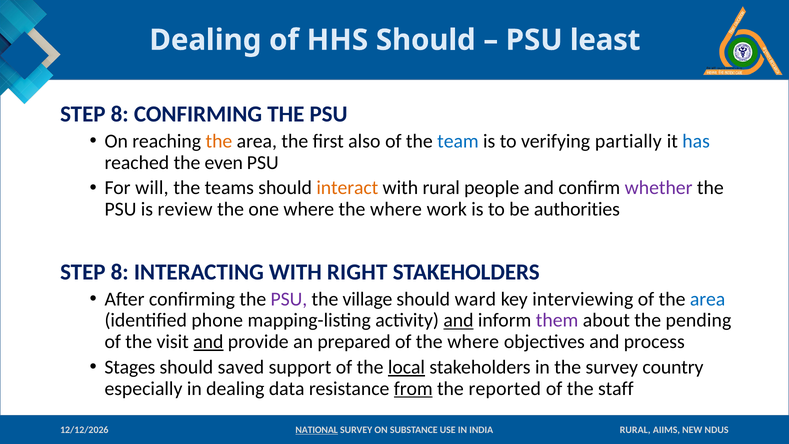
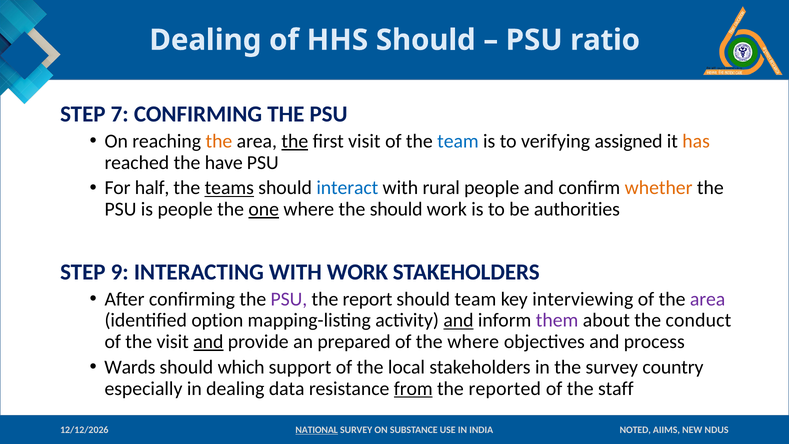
least: least -> ratio (605, 40)
8: 8 -> 7 (120, 114)
the underline: none -> present (295, 141)
first also: also -> visit (364, 141)
partially: partially -> assigned (629, 141)
has colour: blue -> orange (696, 141)
even: even -> have (224, 162)
will: will -> half (152, 188)
teams underline: none -> present (229, 188)
interact colour: orange -> blue (347, 188)
whether colour: purple -> orange (659, 188)
is review: review -> people (185, 209)
one underline: none -> present (264, 209)
where the where: where -> should (396, 209)
8: 8 -> 9 (120, 272)
WITH RIGHT: RIGHT -> WORK (357, 272)
village: village -> report (367, 299)
should ward: ward -> team (475, 299)
area colour: blue -> purple (708, 299)
phone: phone -> option (217, 320)
pending: pending -> conduct (698, 320)
Stages: Stages -> Wards (130, 367)
saved: saved -> which (241, 367)
local underline: present -> none (406, 367)
INDIA RURAL: RURAL -> NOTED (635, 430)
